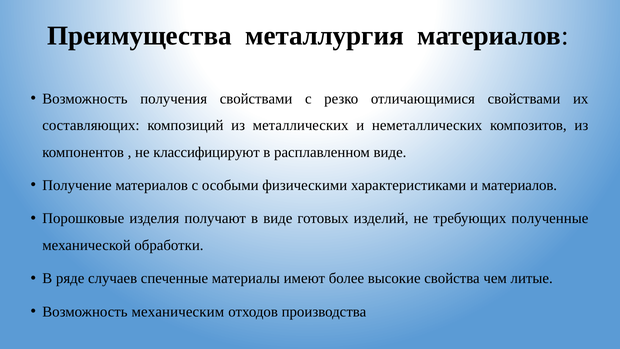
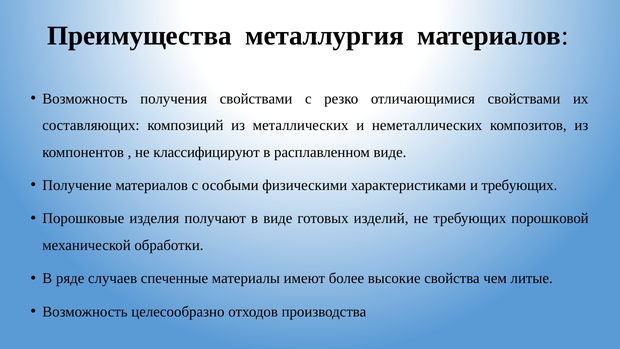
и материалов: материалов -> требующих (519, 185)
полученные: полученные -> порошковой (550, 218)
механическим: механическим -> целесообразно (178, 311)
